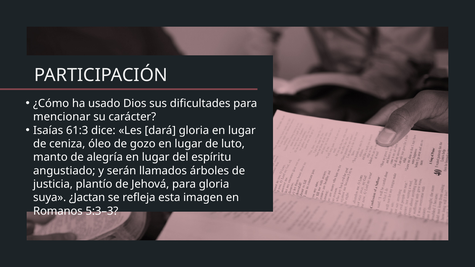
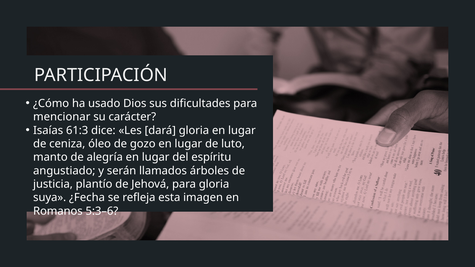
¿Jactan: ¿Jactan -> ¿Fecha (87, 198)
5:3–3: 5:3–3 -> 5:3–6 (102, 211)
